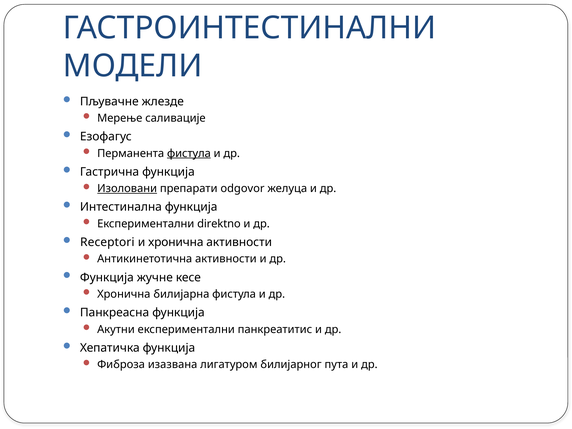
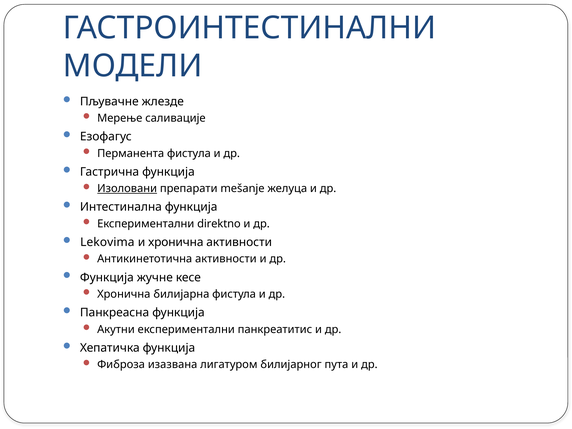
фистула underline: present -> none (189, 153)
odgovor: odgovor -> mešanje (242, 189)
Receptori: Receptori -> Lekovima (107, 242)
